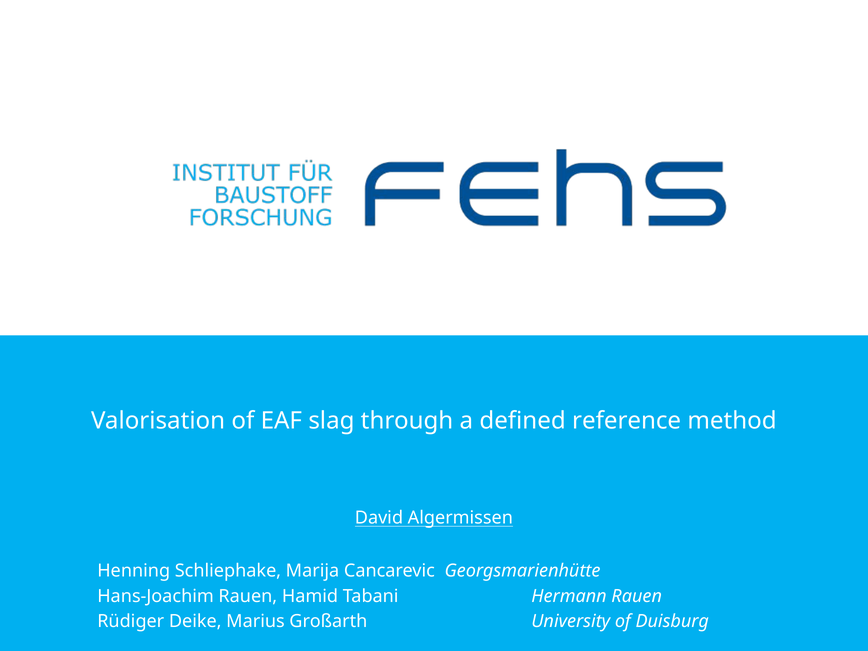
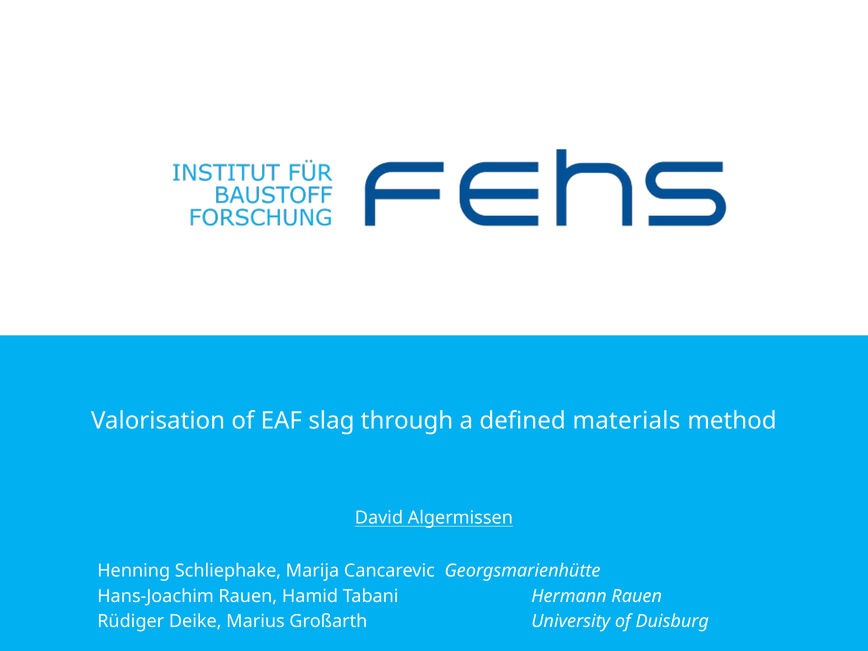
reference: reference -> materials (626, 421)
